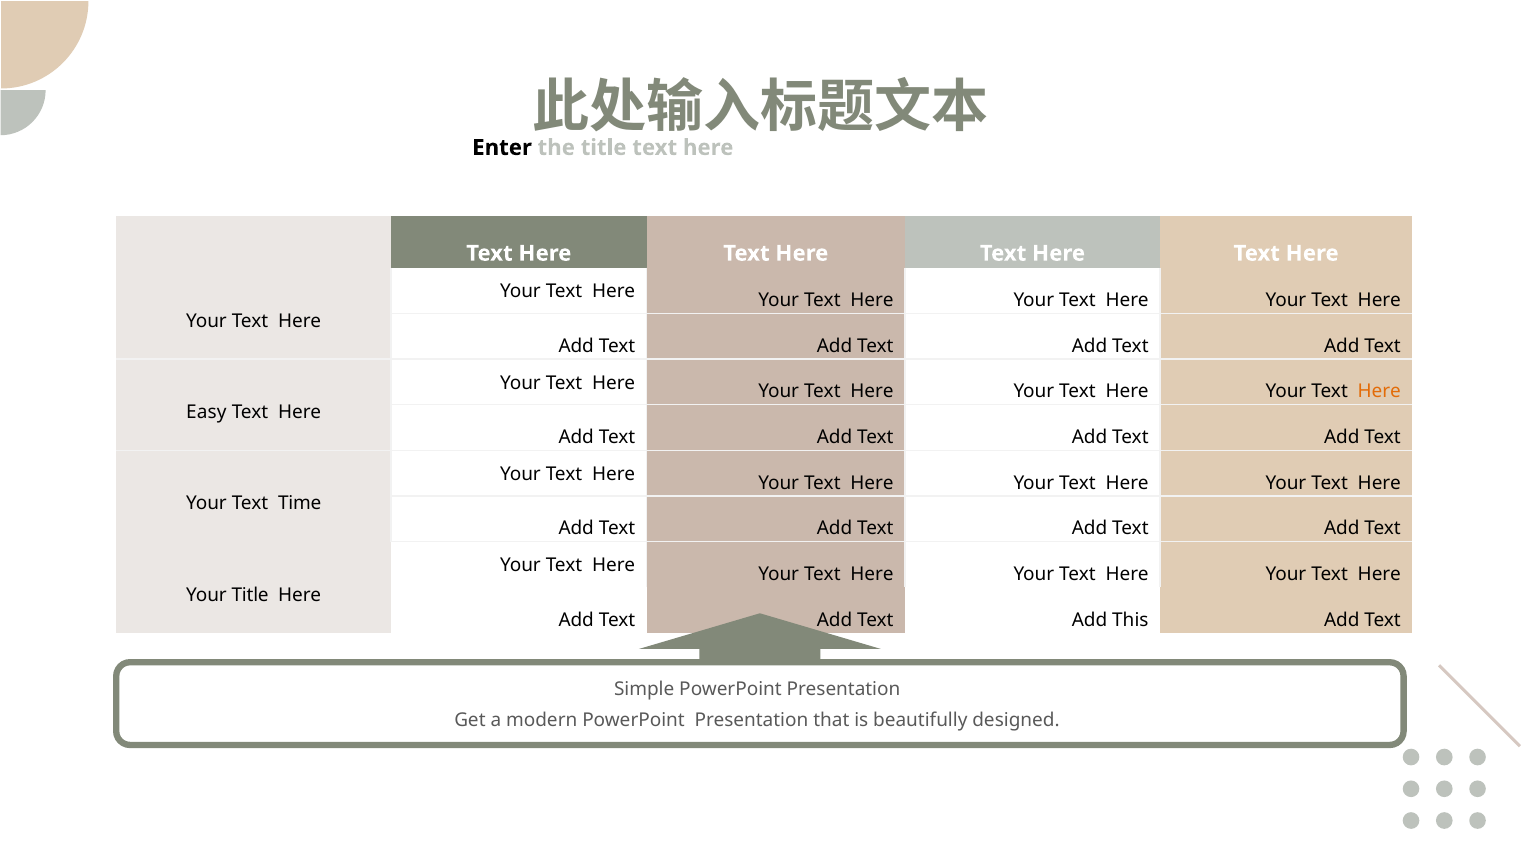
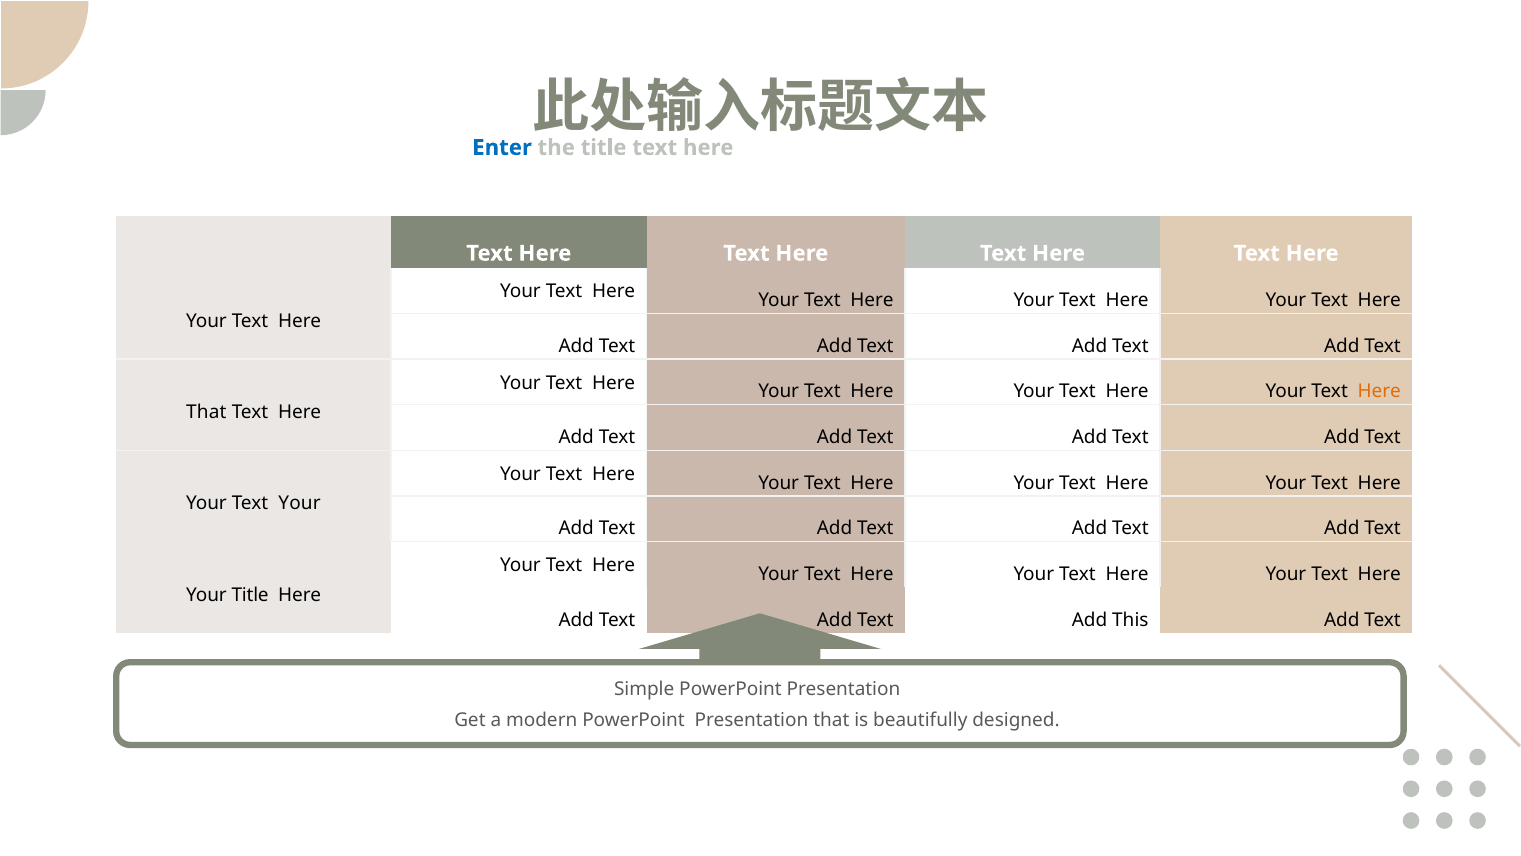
Enter colour: black -> blue (502, 148)
Easy: Easy -> That (206, 412)
Your Text Time: Time -> Your (300, 503)
